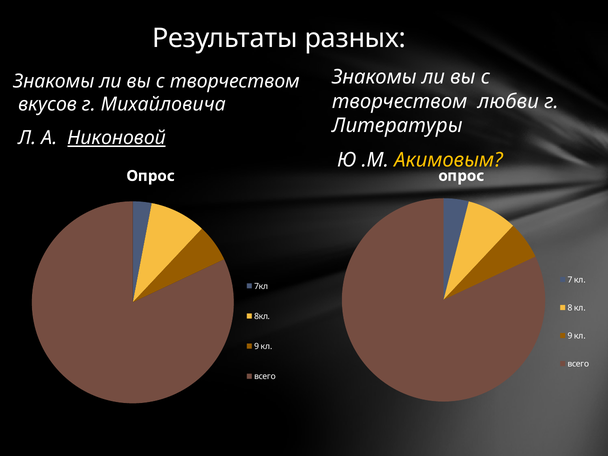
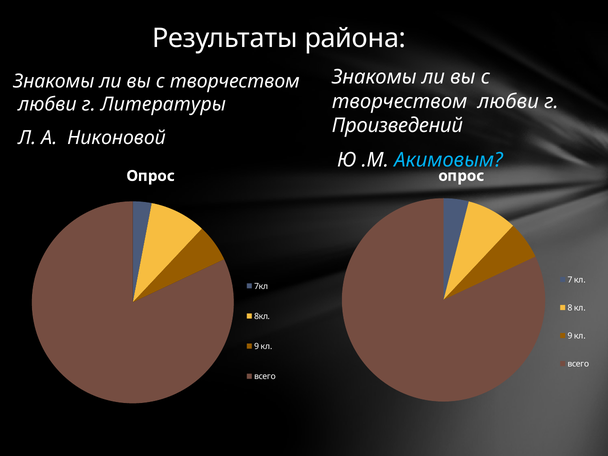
разных: разных -> района (355, 38)
вкусов: вкусов -> любви (47, 105)
Михайловича: Михайловича -> Литературы (163, 105)
Литературы: Литературы -> Произведений (397, 126)
Никоновой underline: present -> none (117, 138)
Акимовым colour: yellow -> light blue (448, 160)
